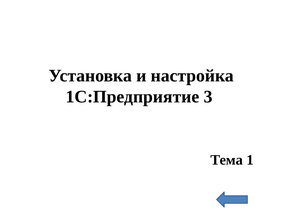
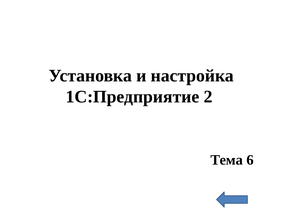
3: 3 -> 2 (208, 97)
1: 1 -> 6 (250, 160)
